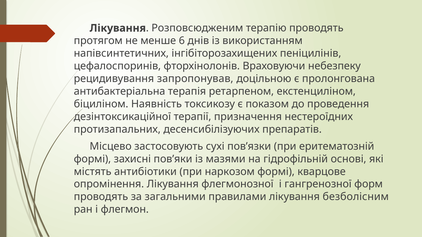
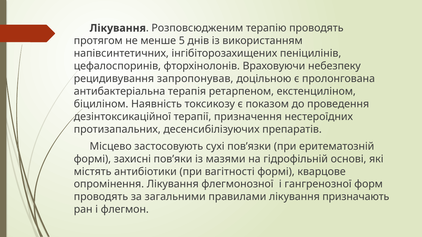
6: 6 -> 5 (182, 41)
наркозом: наркозом -> вагітності (230, 172)
безболісним: безболісним -> призначають (356, 197)
